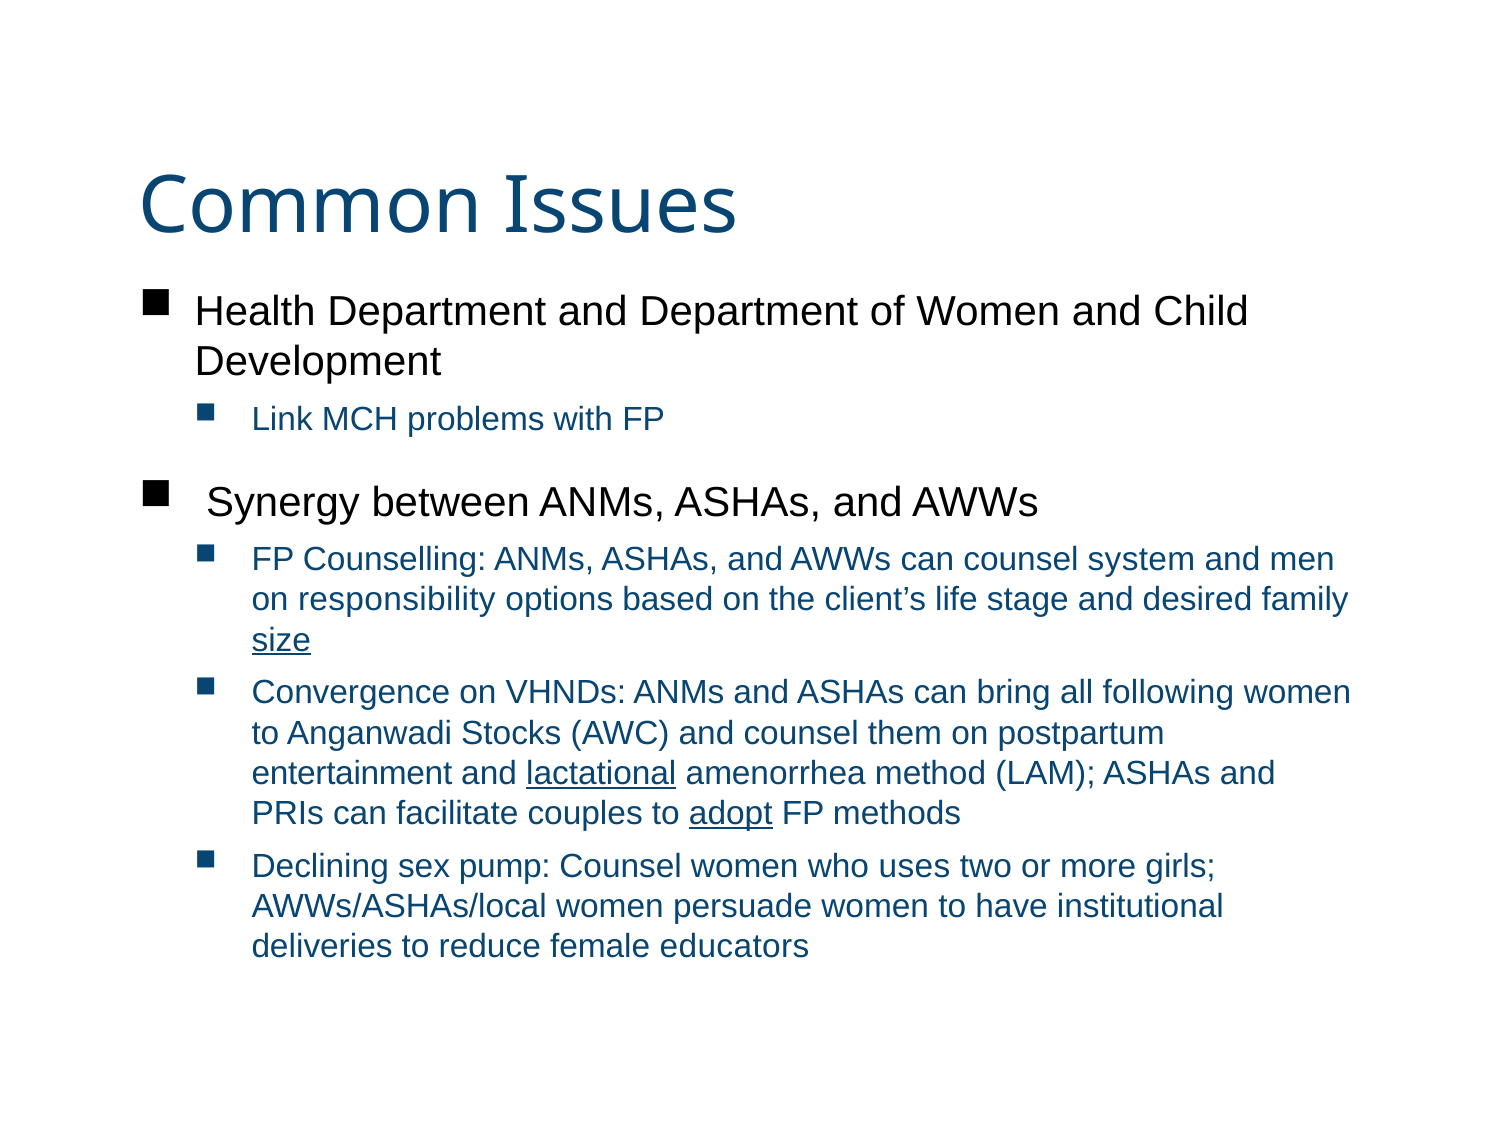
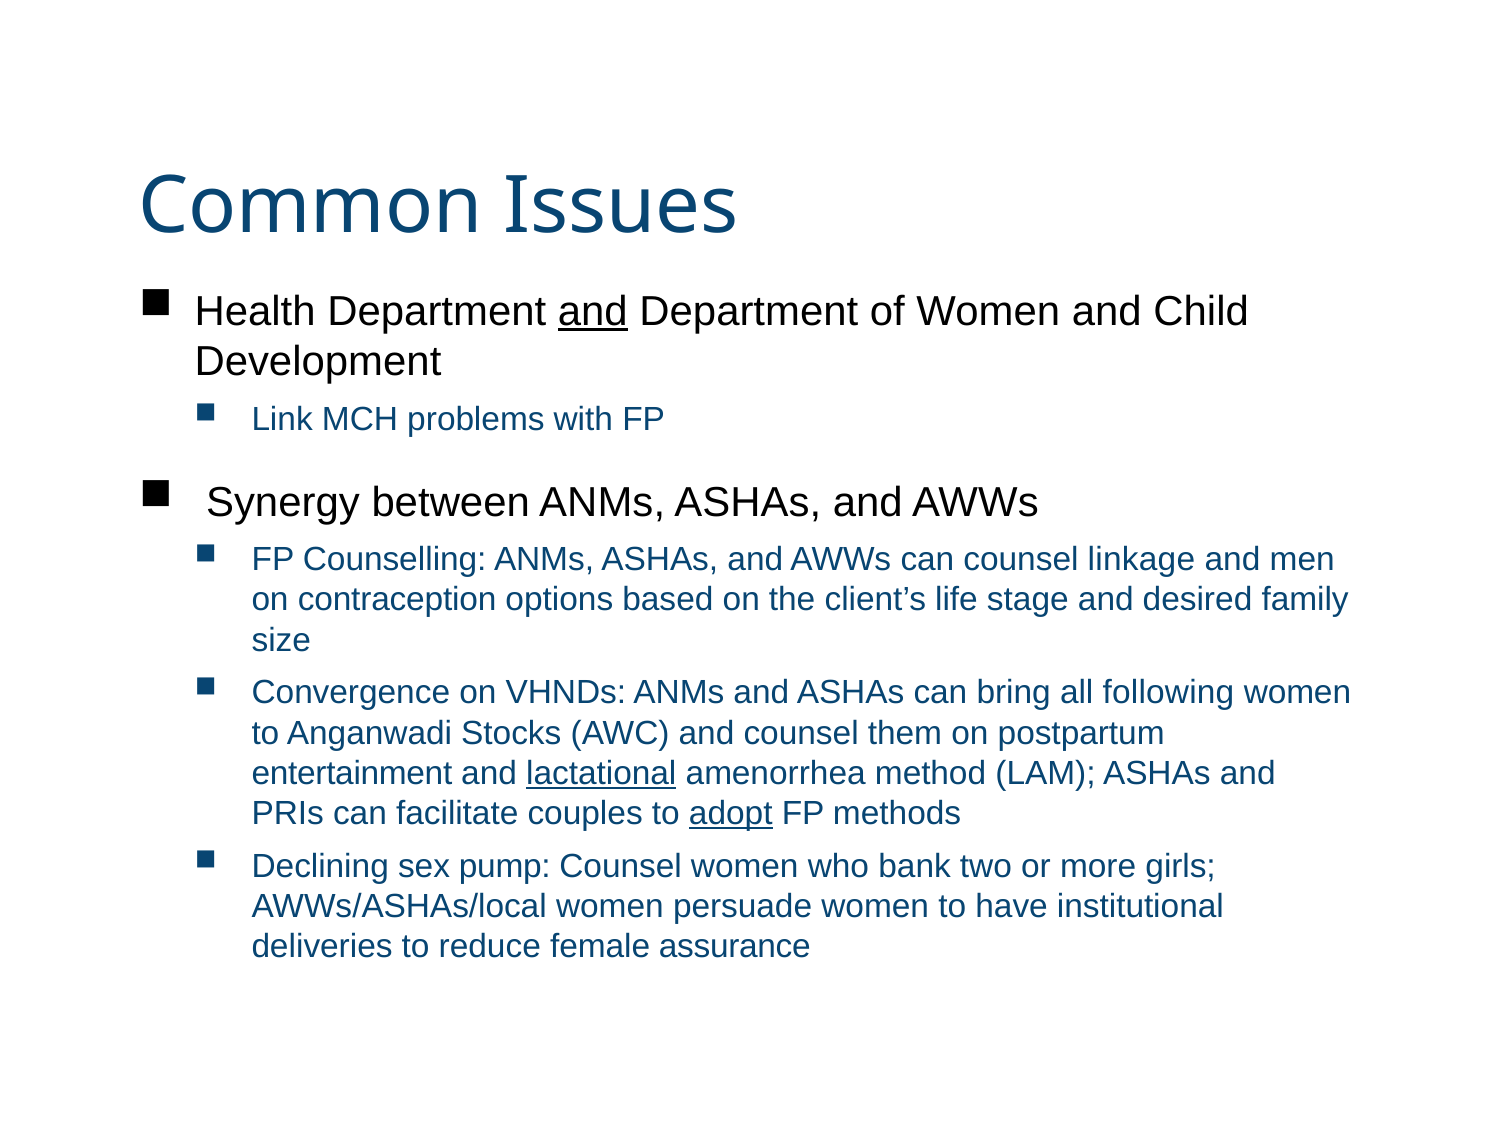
and underline: none -> present (593, 312)
system: system -> linkage (1141, 560)
responsibility: responsibility -> contraception (397, 600)
size underline: present -> none (281, 640)
uses: uses -> bank (915, 866)
educators: educators -> assurance (735, 947)
